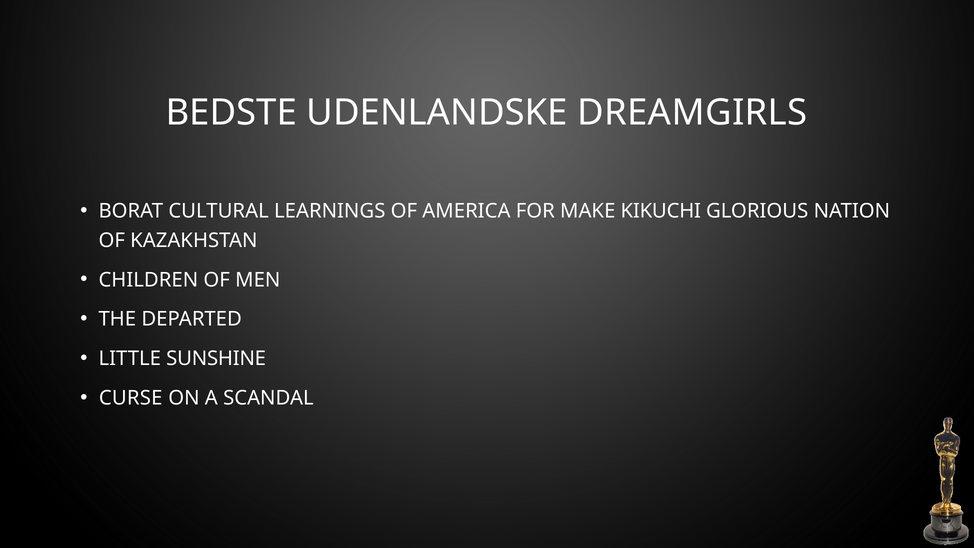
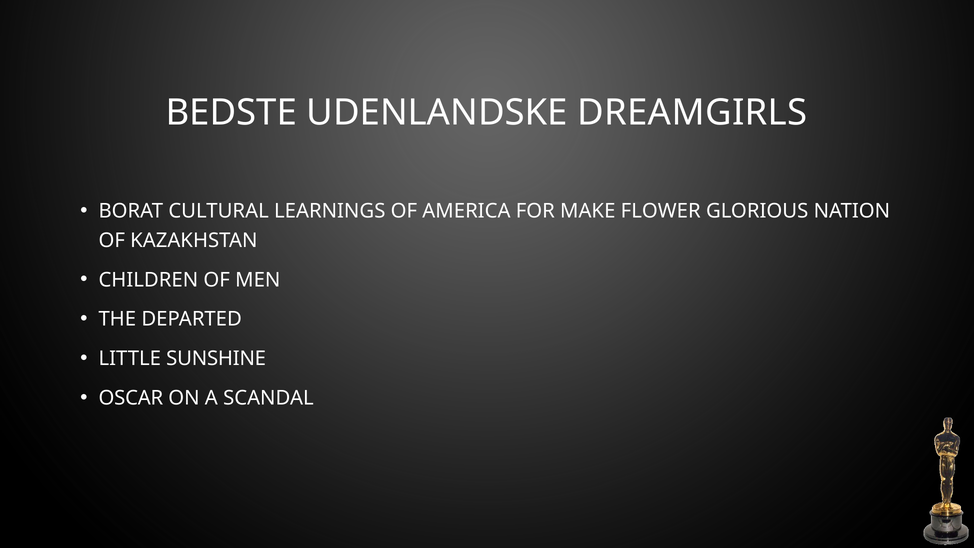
KIKUCHI: KIKUCHI -> FLOWER (661, 211)
CURSE: CURSE -> OSCAR (131, 398)
